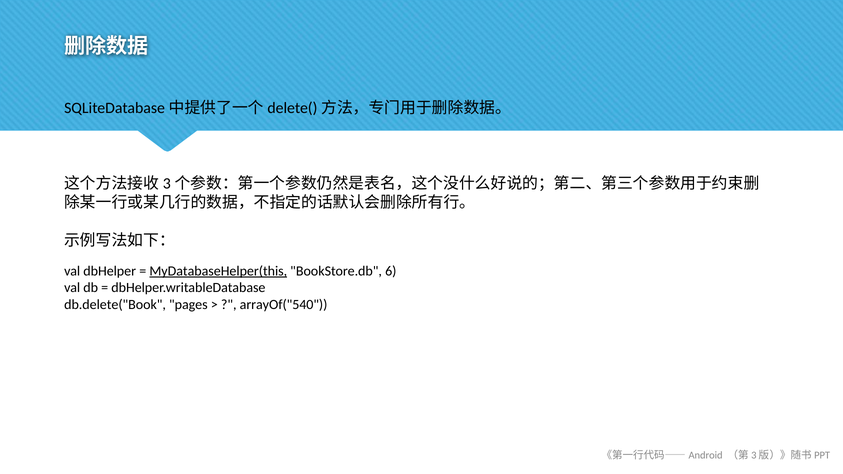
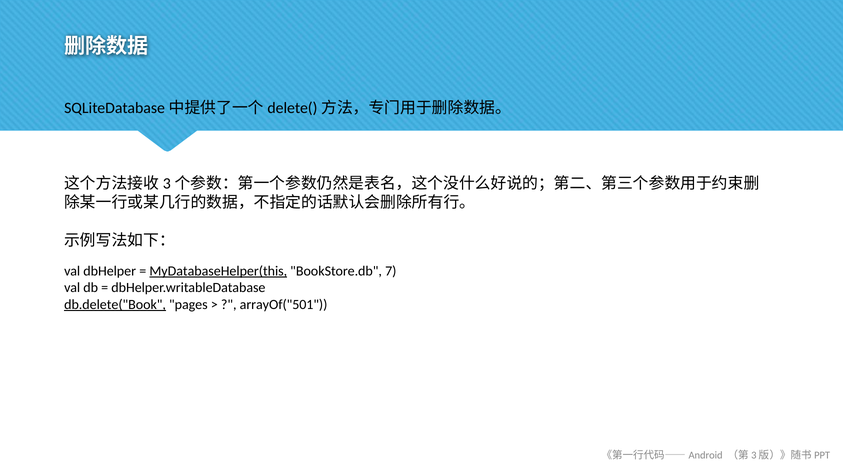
6: 6 -> 7 (391, 271)
db.delete("Book underline: none -> present (115, 305)
arrayOf("540: arrayOf("540 -> arrayOf("501 (284, 305)
